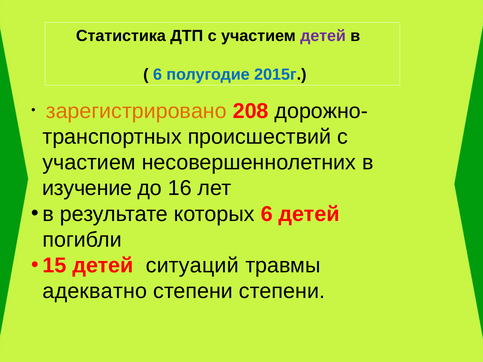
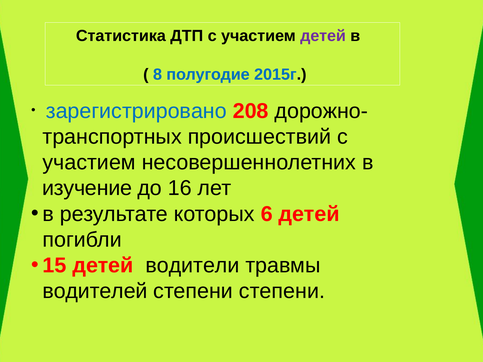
6: 6 -> 8 (157, 74)
зарегистрировано colour: orange -> blue (136, 111)
ситуаций: ситуаций -> водители (192, 266)
адекватно: адекватно -> водителей (95, 291)
